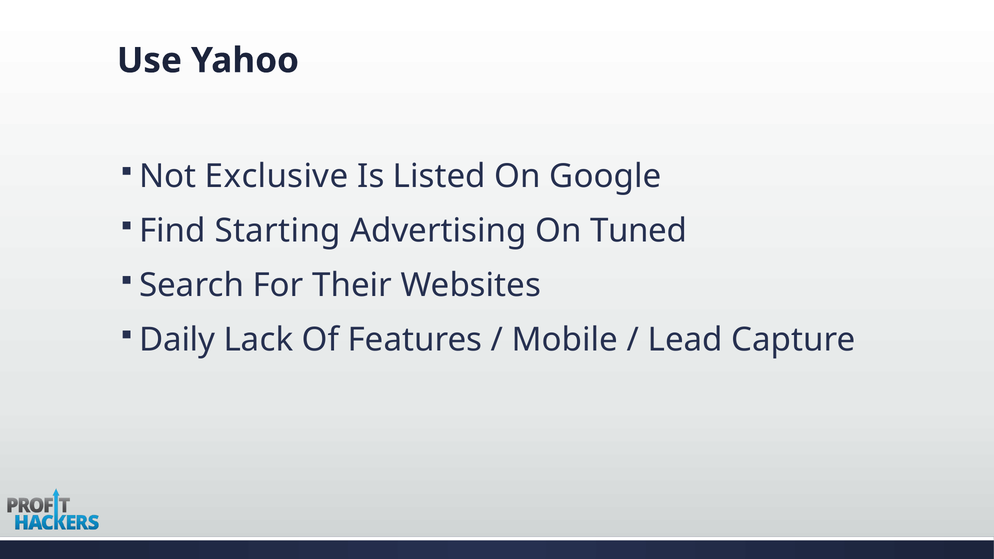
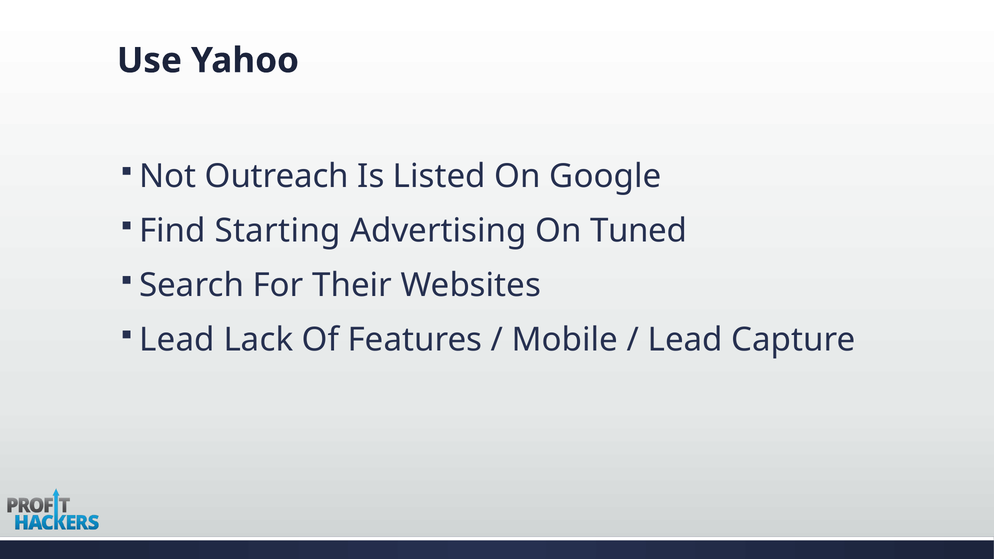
Exclusive: Exclusive -> Outreach (277, 176)
Daily: Daily -> Lead (177, 340)
